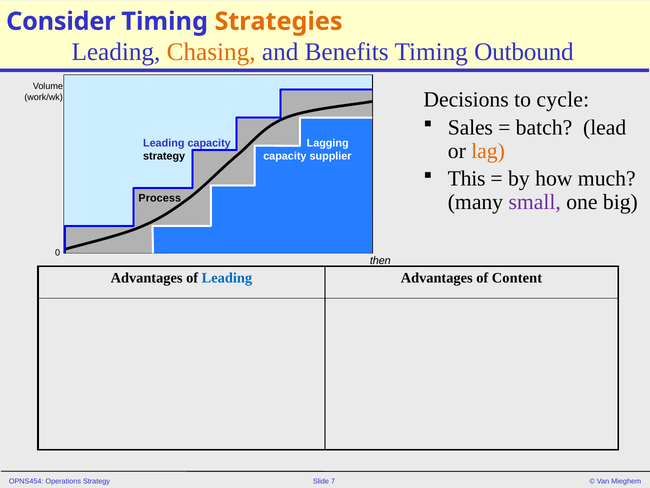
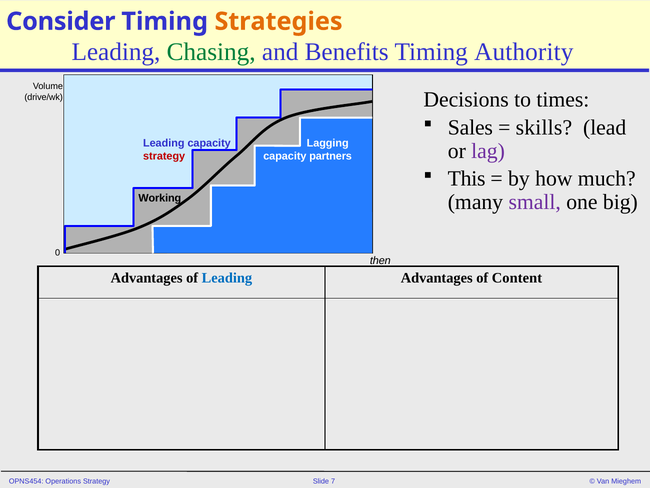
Chasing colour: orange -> green (211, 52)
Outbound: Outbound -> Authority (524, 52)
cycle: cycle -> times (563, 100)
work/wk: work/wk -> drive/wk (44, 97)
batch: batch -> skills (544, 127)
lag colour: orange -> purple (488, 151)
strategy colour: black -> red (164, 156)
supplier: supplier -> partners (331, 156)
Process: Process -> Working (160, 198)
